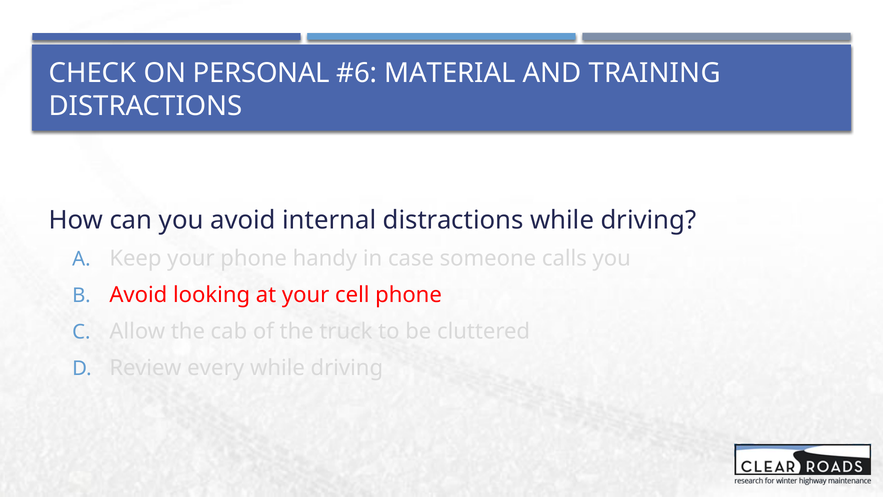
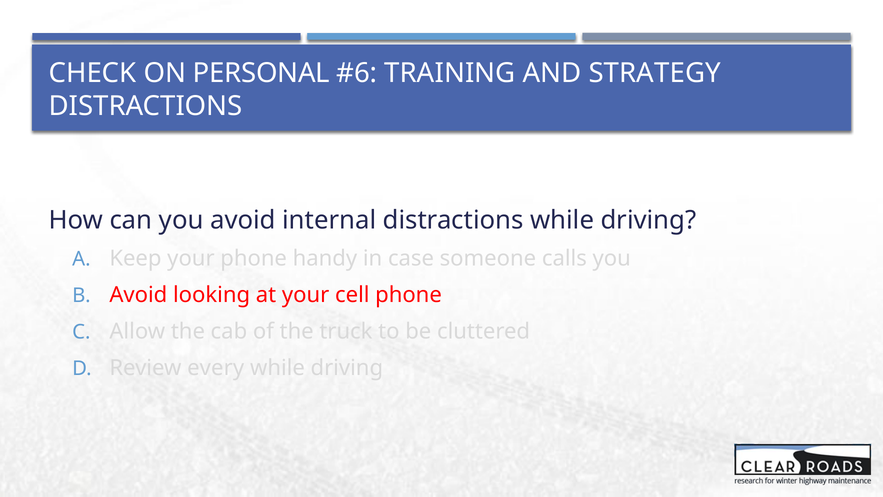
MATERIAL: MATERIAL -> TRAINING (450, 73)
TRAINING: TRAINING -> STRATEGY (655, 73)
